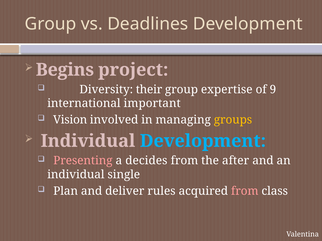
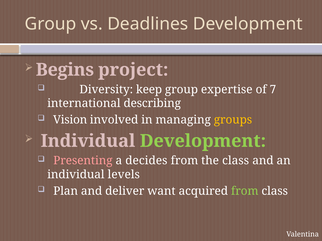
their: their -> keep (149, 90)
9: 9 -> 7 (273, 90)
important: important -> describing (152, 104)
Development colour: light blue -> light green (203, 141)
the after: after -> class (236, 161)
single: single -> levels (124, 175)
rules: rules -> want (161, 191)
from colour: pink -> light green (245, 191)
